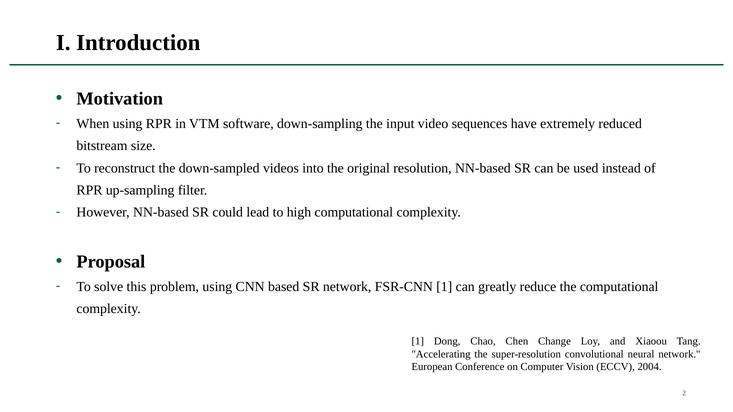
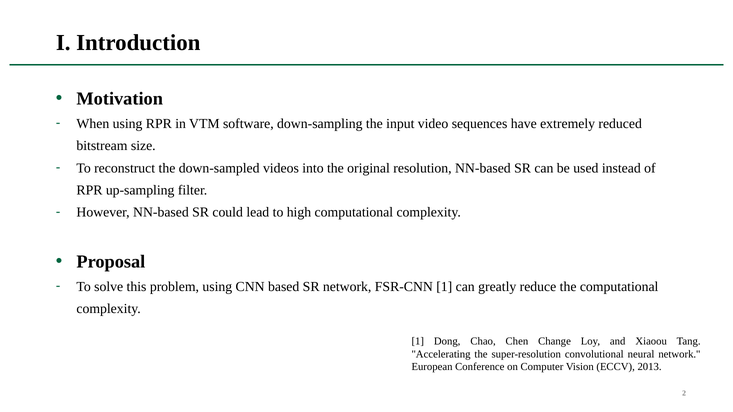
2004: 2004 -> 2013 (650, 367)
